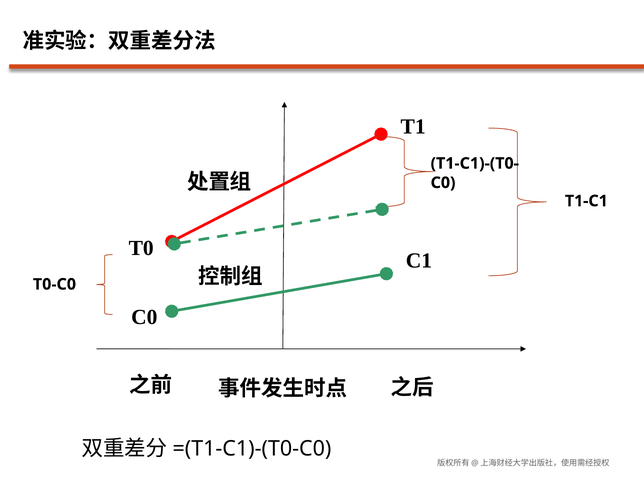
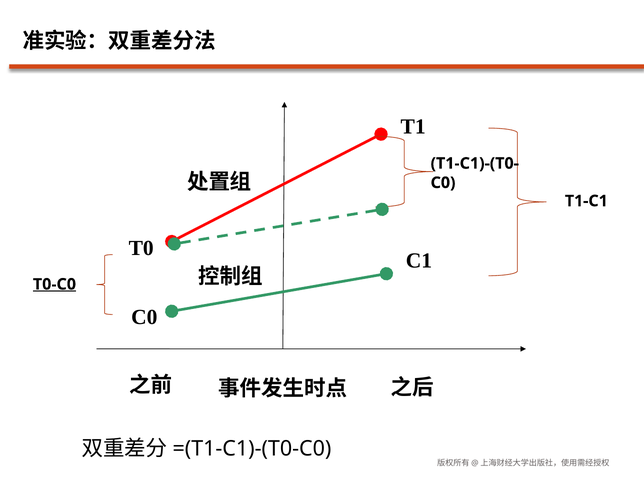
T0-C0 underline: none -> present (54, 284)
